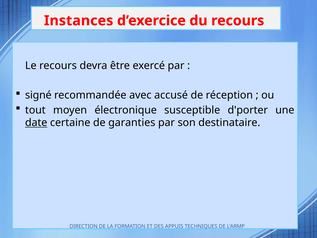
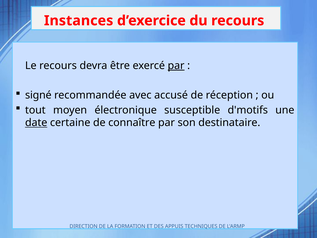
par underline: none -> present (176, 66)
d'porter: d'porter -> d'motifs (248, 110)
garanties: garanties -> connaître (132, 123)
